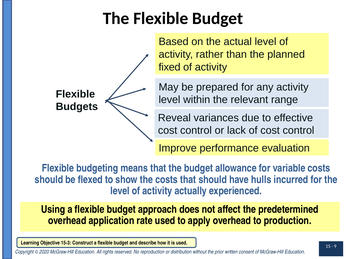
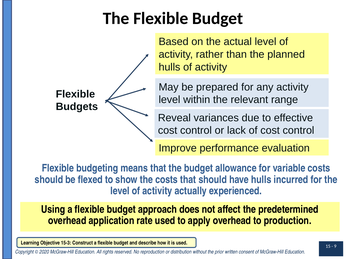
fixed: fixed -> hulls (169, 67)
